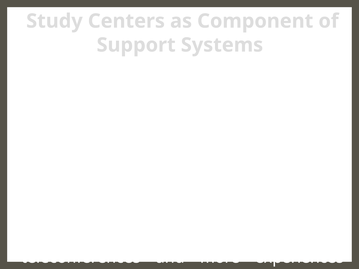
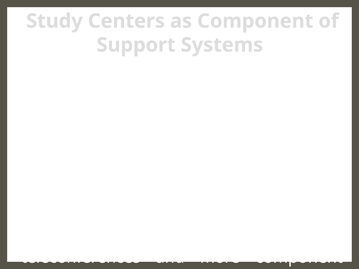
more experiences: experiences -> component (299, 258)
